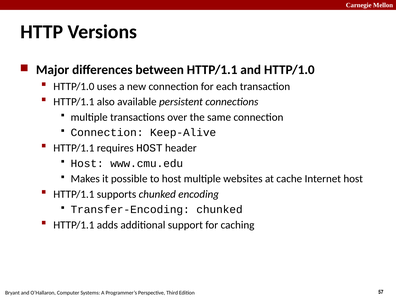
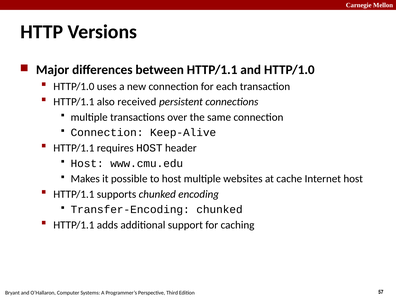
available: available -> received (137, 102)
